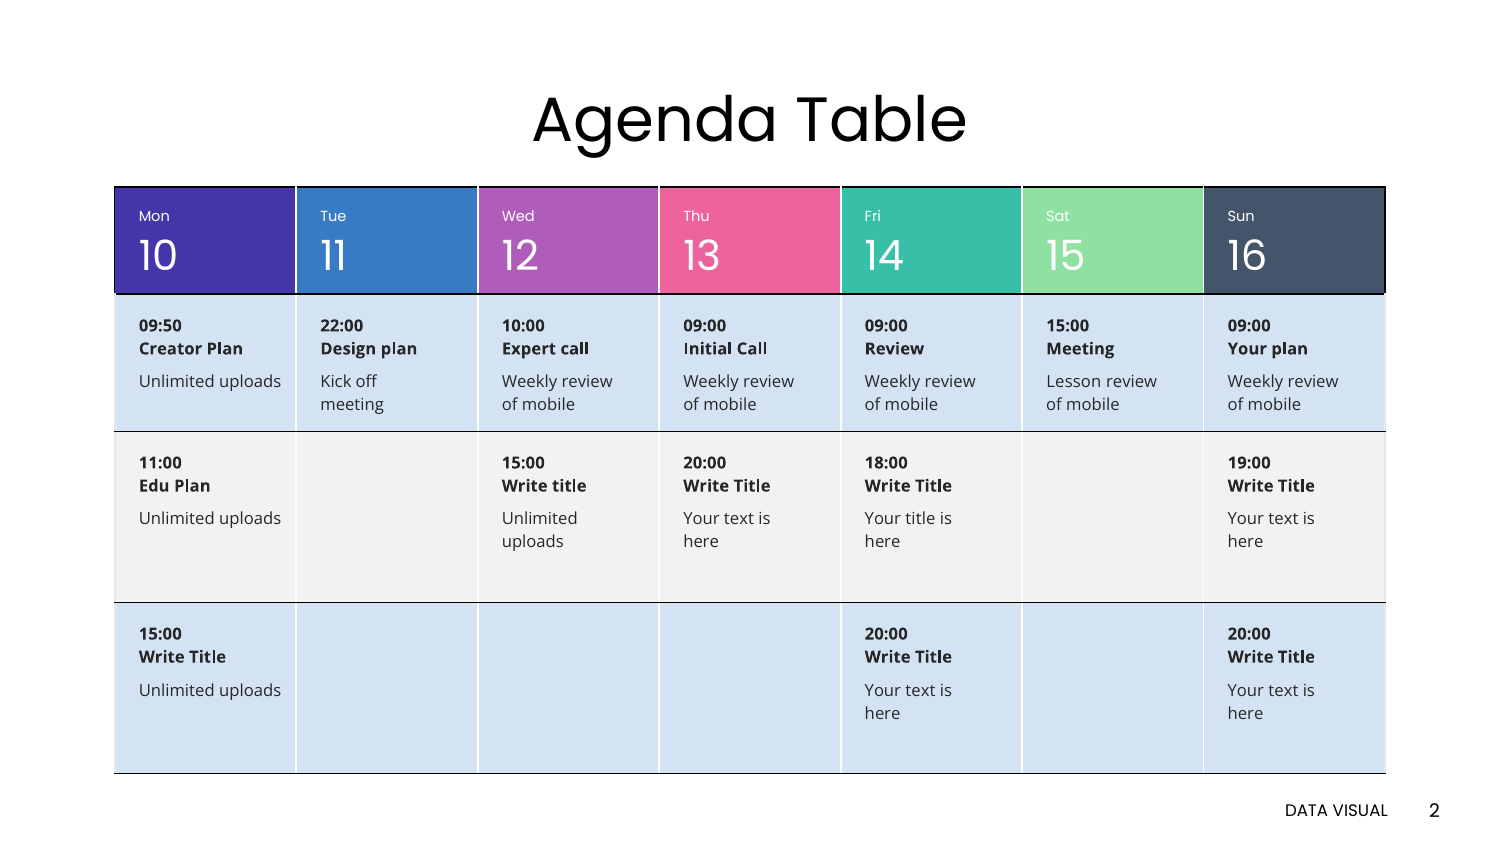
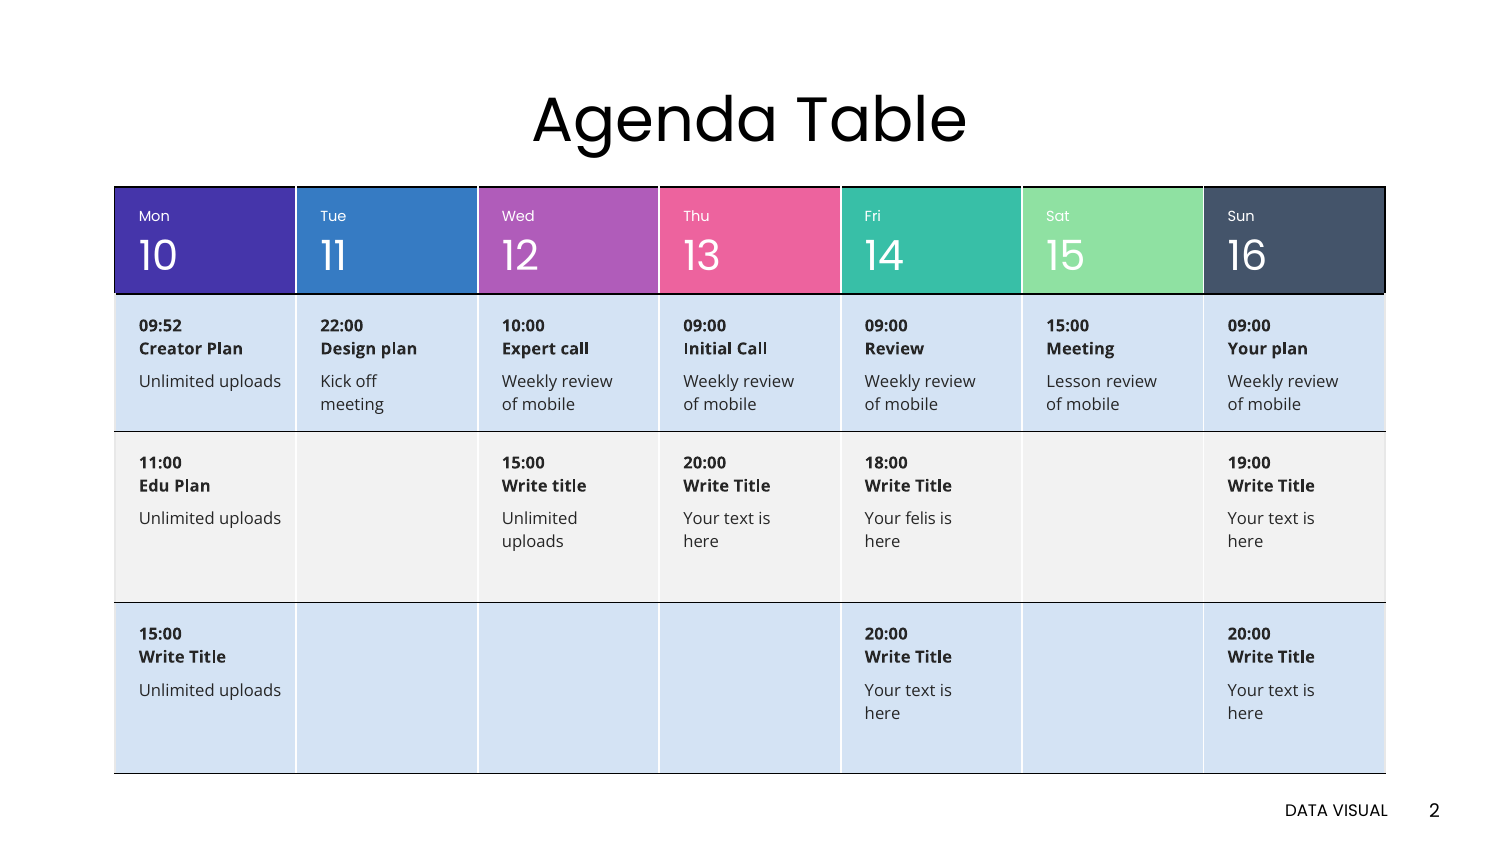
09:50: 09:50 -> 09:52 (160, 326)
Your title: title -> felis (921, 519)
